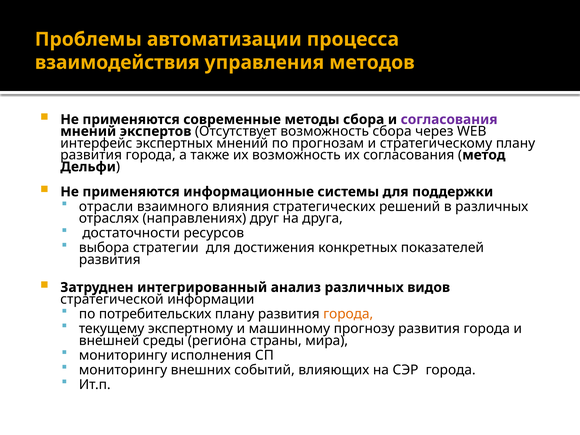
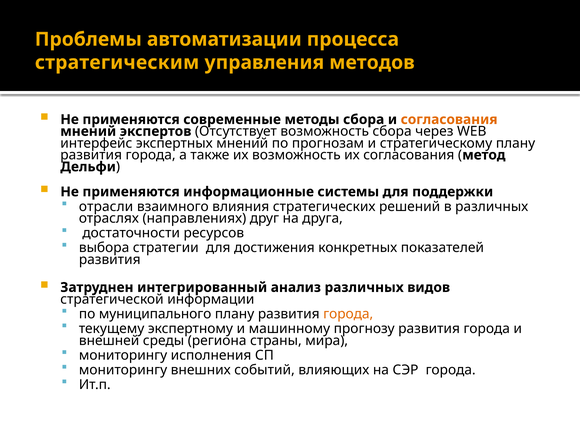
взаимодействия: взаимодействия -> стратегическим (117, 63)
согласования colour: purple -> orange (449, 119)
потребительских: потребительских -> муниципального (155, 314)
